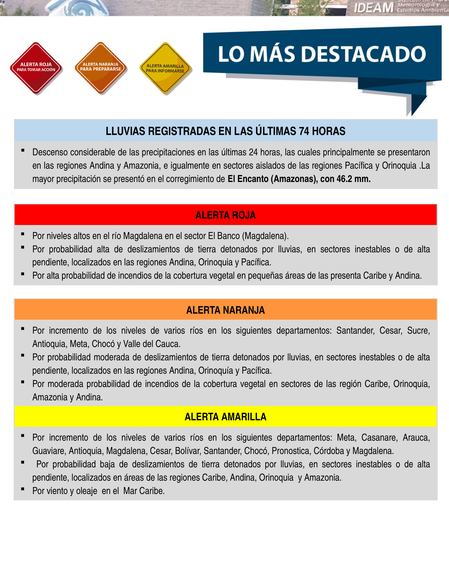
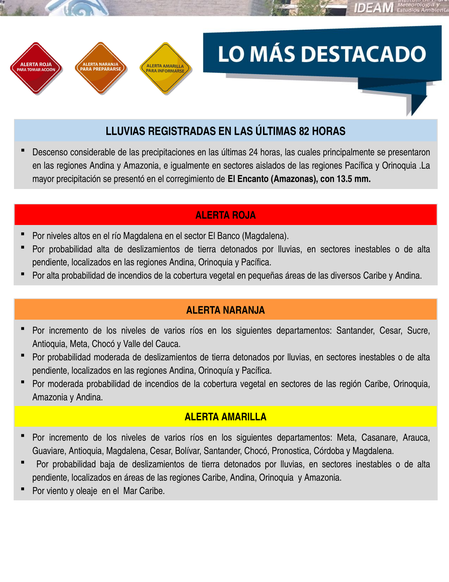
74: 74 -> 82 (304, 131)
46.2: 46.2 -> 13.5 (344, 179)
presenta: presenta -> diversos (346, 275)
